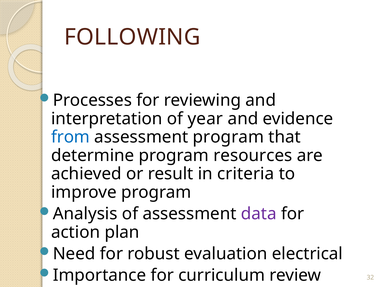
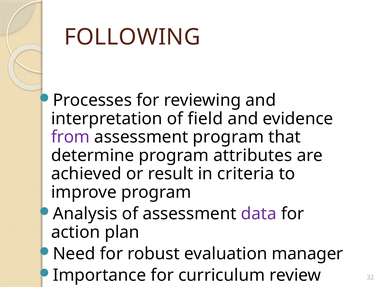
year: year -> field (205, 119)
from colour: blue -> purple (70, 137)
resources: resources -> attributes (253, 156)
electrical: electrical -> manager (307, 254)
